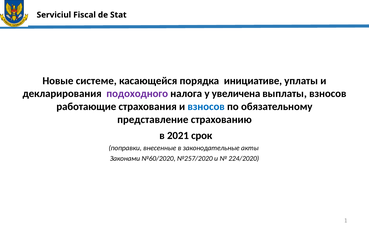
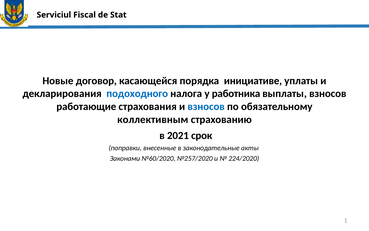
системе: системе -> договор (96, 81)
подоходного colour: purple -> blue (137, 94)
увеличена: увеличена -> работника (236, 94)
представление: представление -> коллективным (153, 119)
